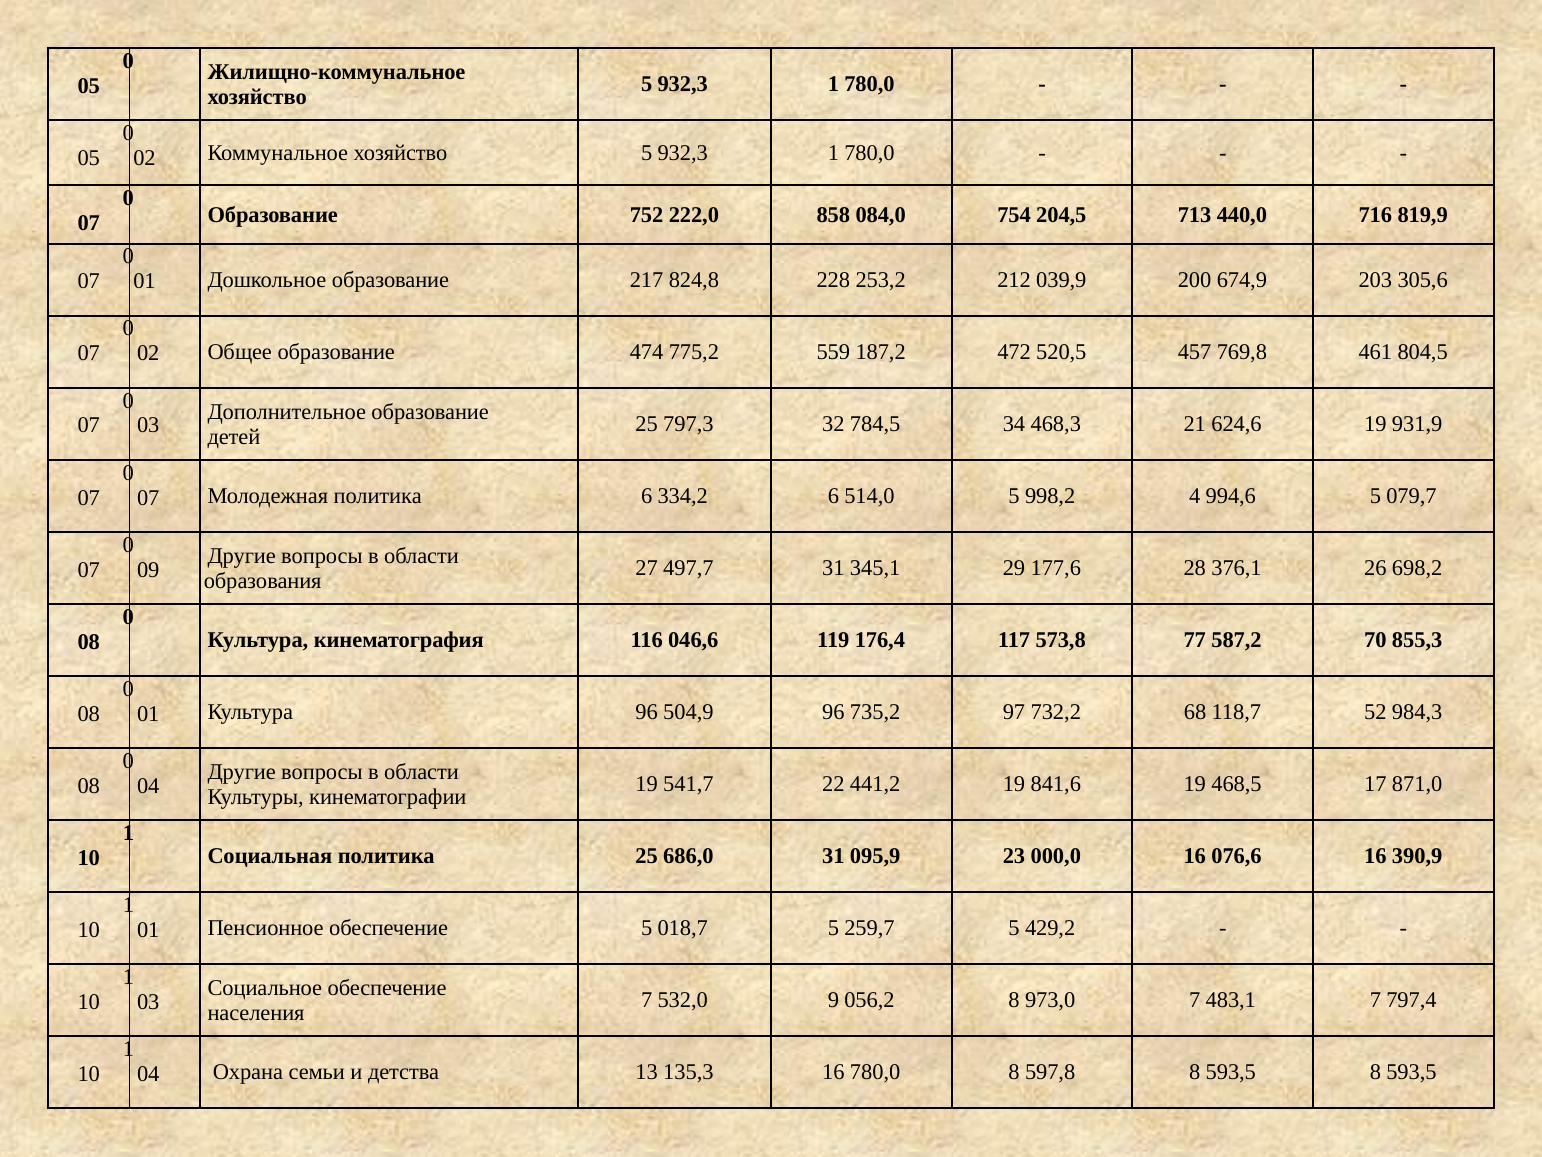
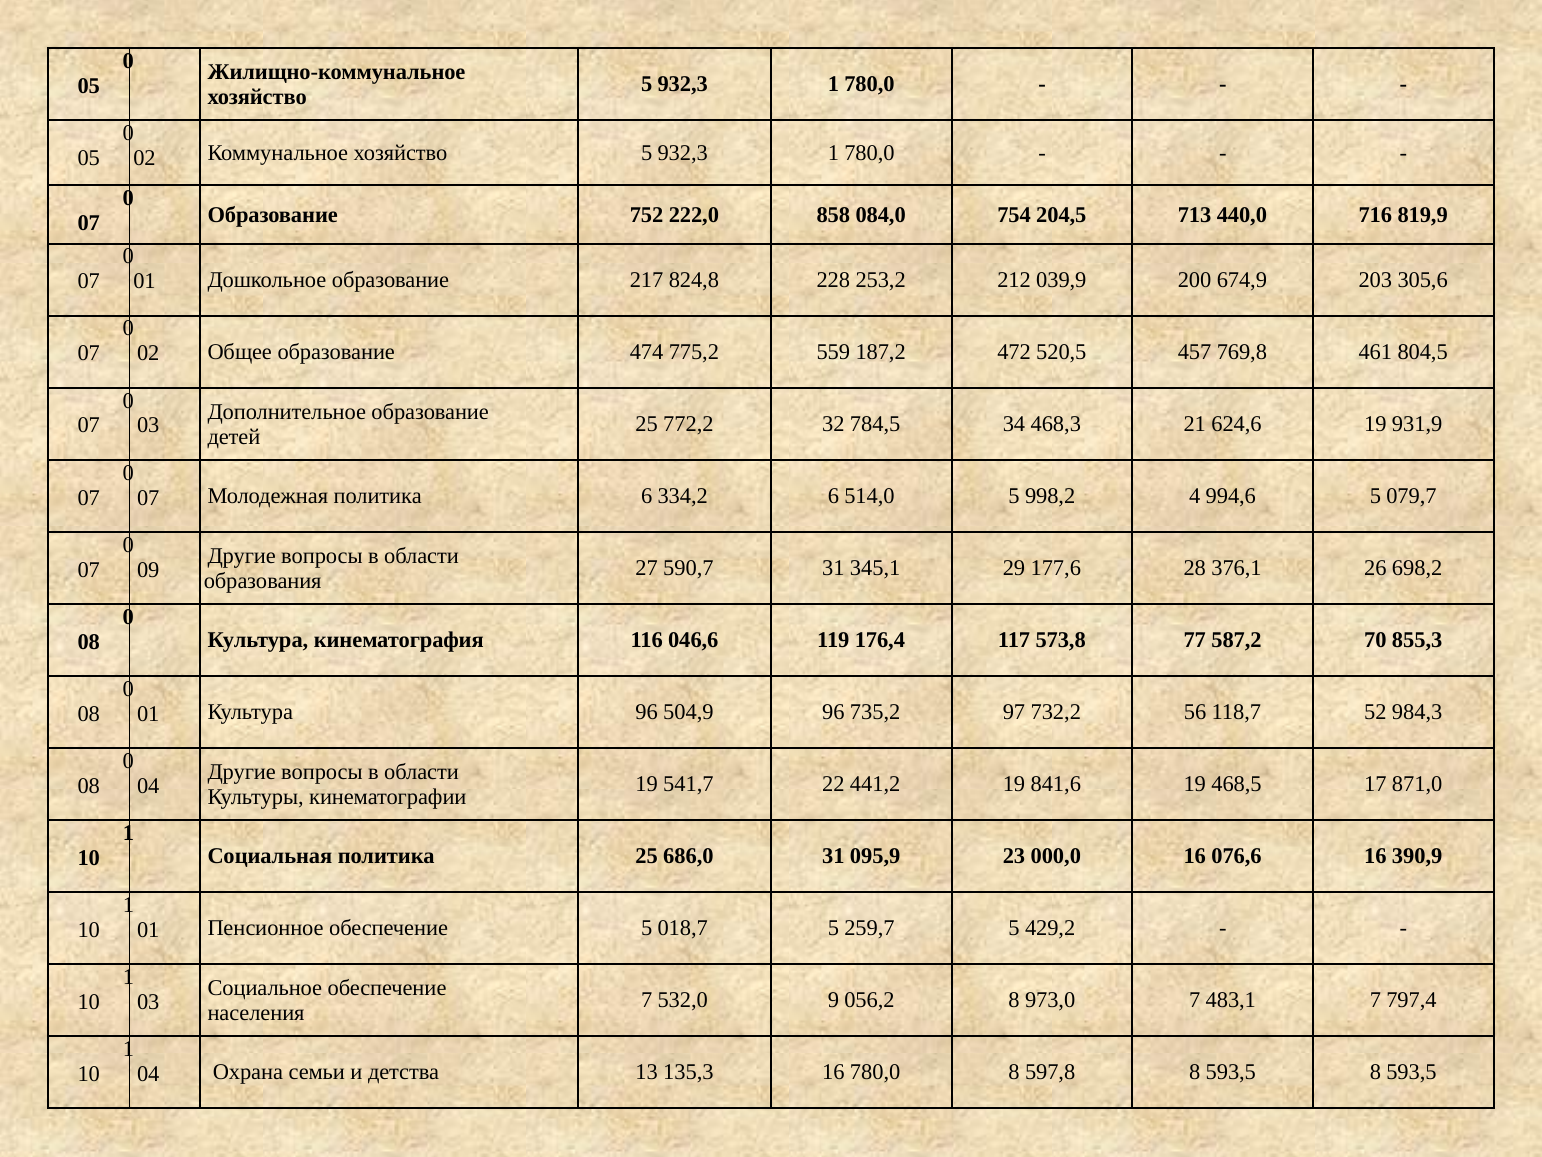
797,3: 797,3 -> 772,2 (688, 424)
497,7: 497,7 -> 590,7 (688, 568)
68: 68 -> 56 (1195, 712)
